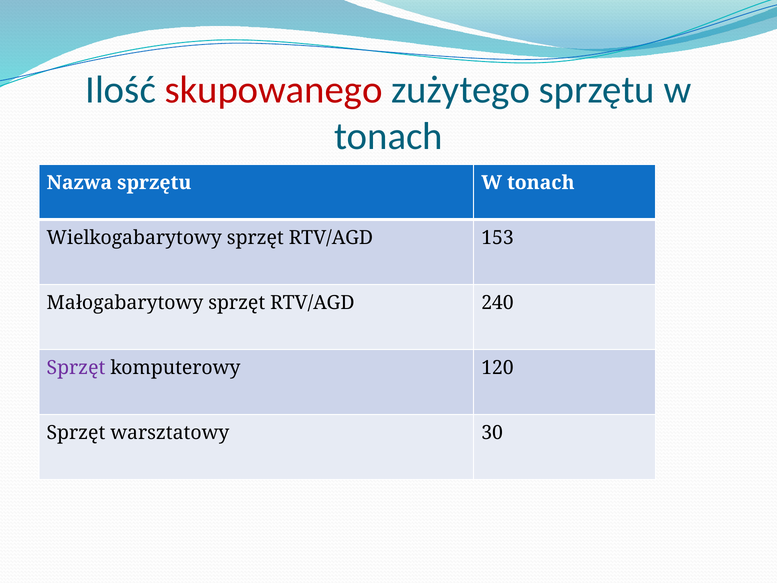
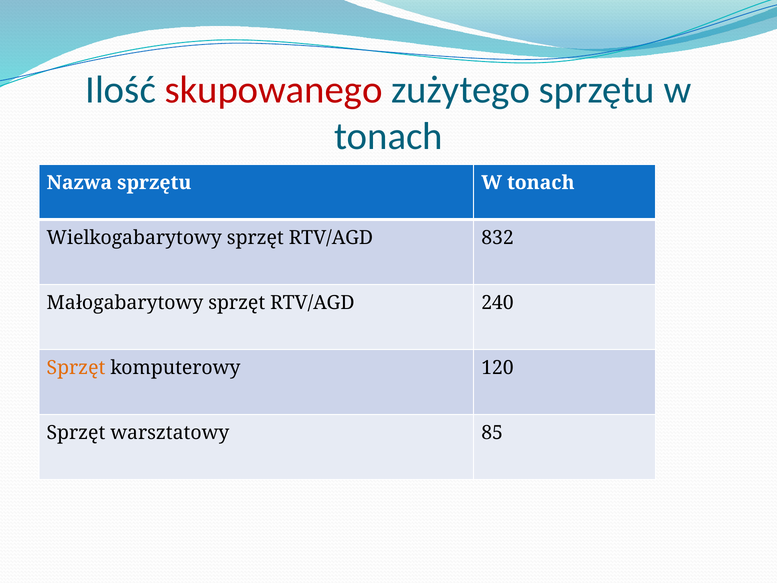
153: 153 -> 832 (498, 238)
Sprzęt colour: purple -> orange (76, 368)
30: 30 -> 85 (492, 433)
